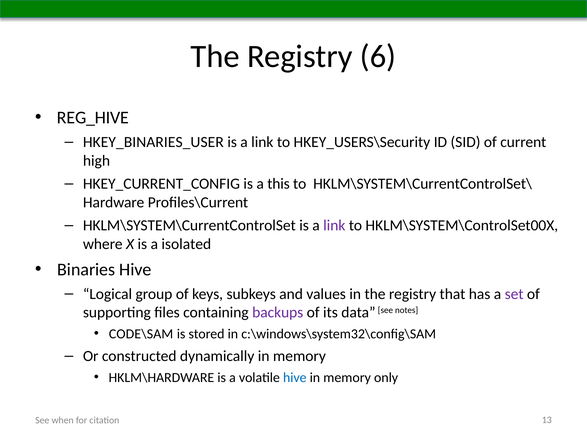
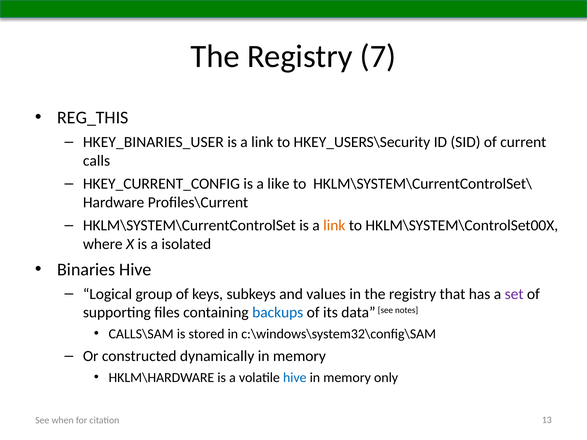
6: 6 -> 7 (378, 57)
REG_HIVE: REG_HIVE -> REG_THIS (93, 118)
high: high -> calls (96, 161)
this: this -> like (278, 184)
link colour: purple -> orange (334, 226)
backups colour: purple -> blue (278, 313)
CODE\SAM: CODE\SAM -> CALLS\SAM (141, 334)
